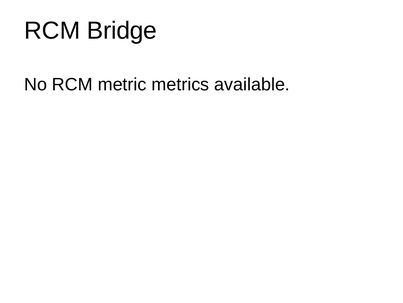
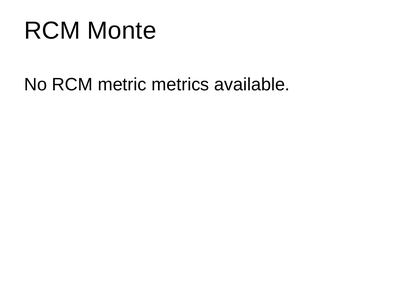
Bridge: Bridge -> Monte (122, 31)
